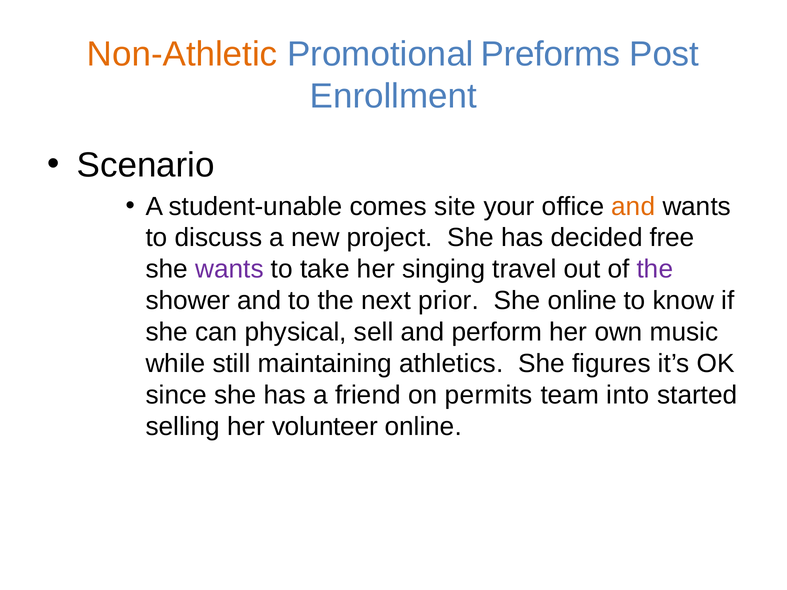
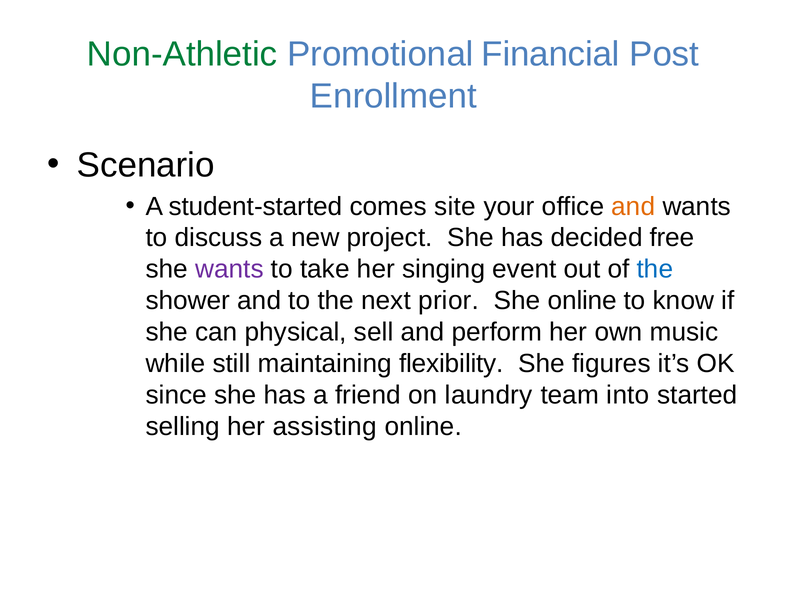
Non-Athletic colour: orange -> green (182, 54)
Preforms: Preforms -> Financial (551, 54)
student-unable: student-unable -> student-started (256, 206)
travel: travel -> event (524, 269)
the colour: purple -> blue (655, 269)
athletics: athletics -> flexibility (451, 364)
permits: permits -> laundry (489, 395)
volunteer: volunteer -> assisting (325, 427)
